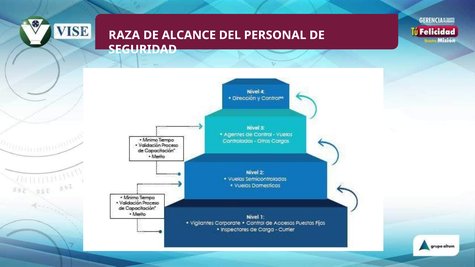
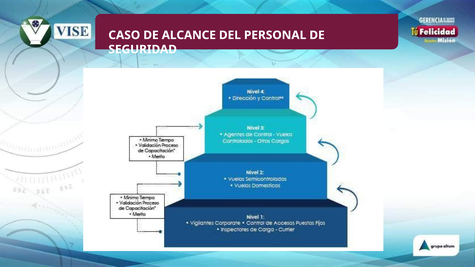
RAZA: RAZA -> CASO (124, 35)
